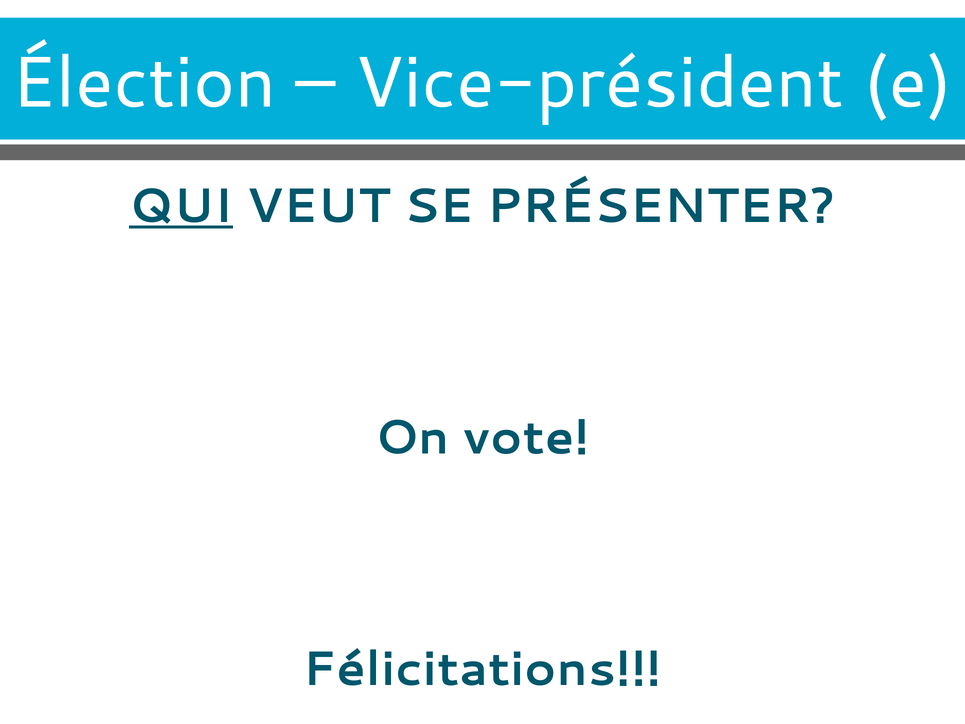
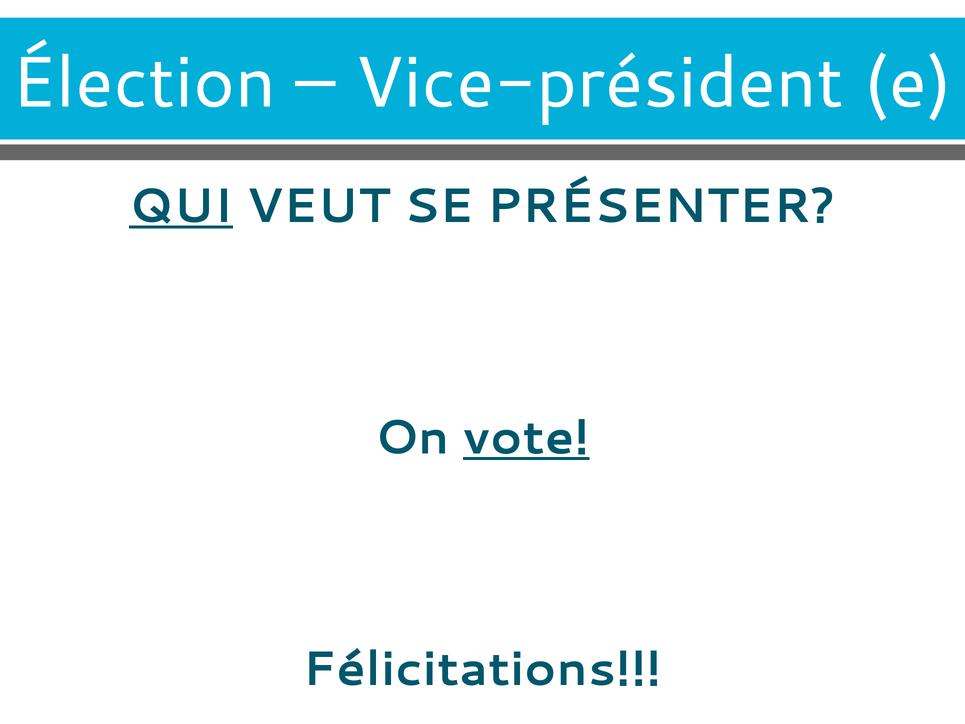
vote underline: none -> present (526, 438)
